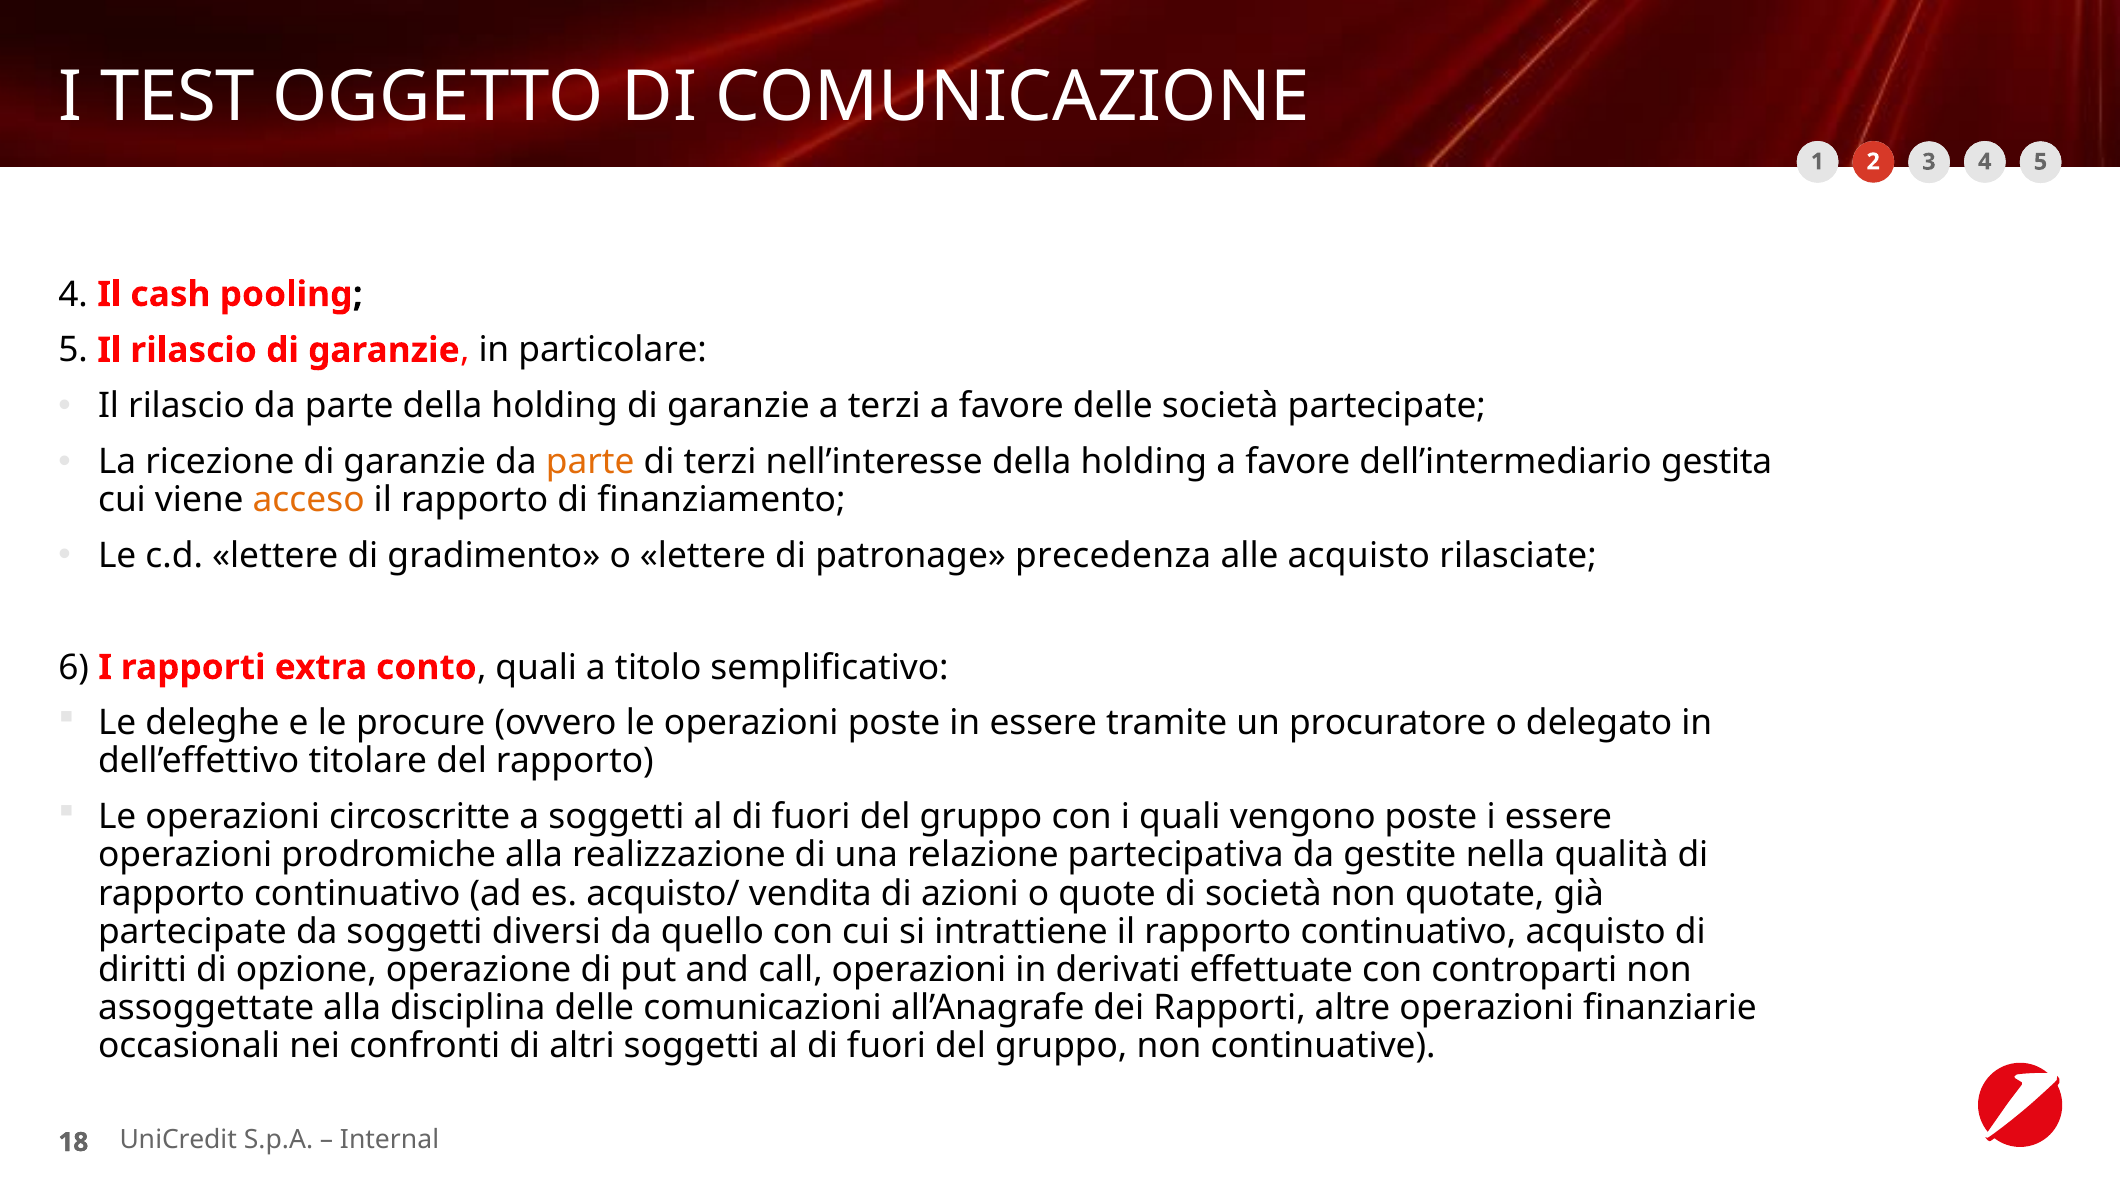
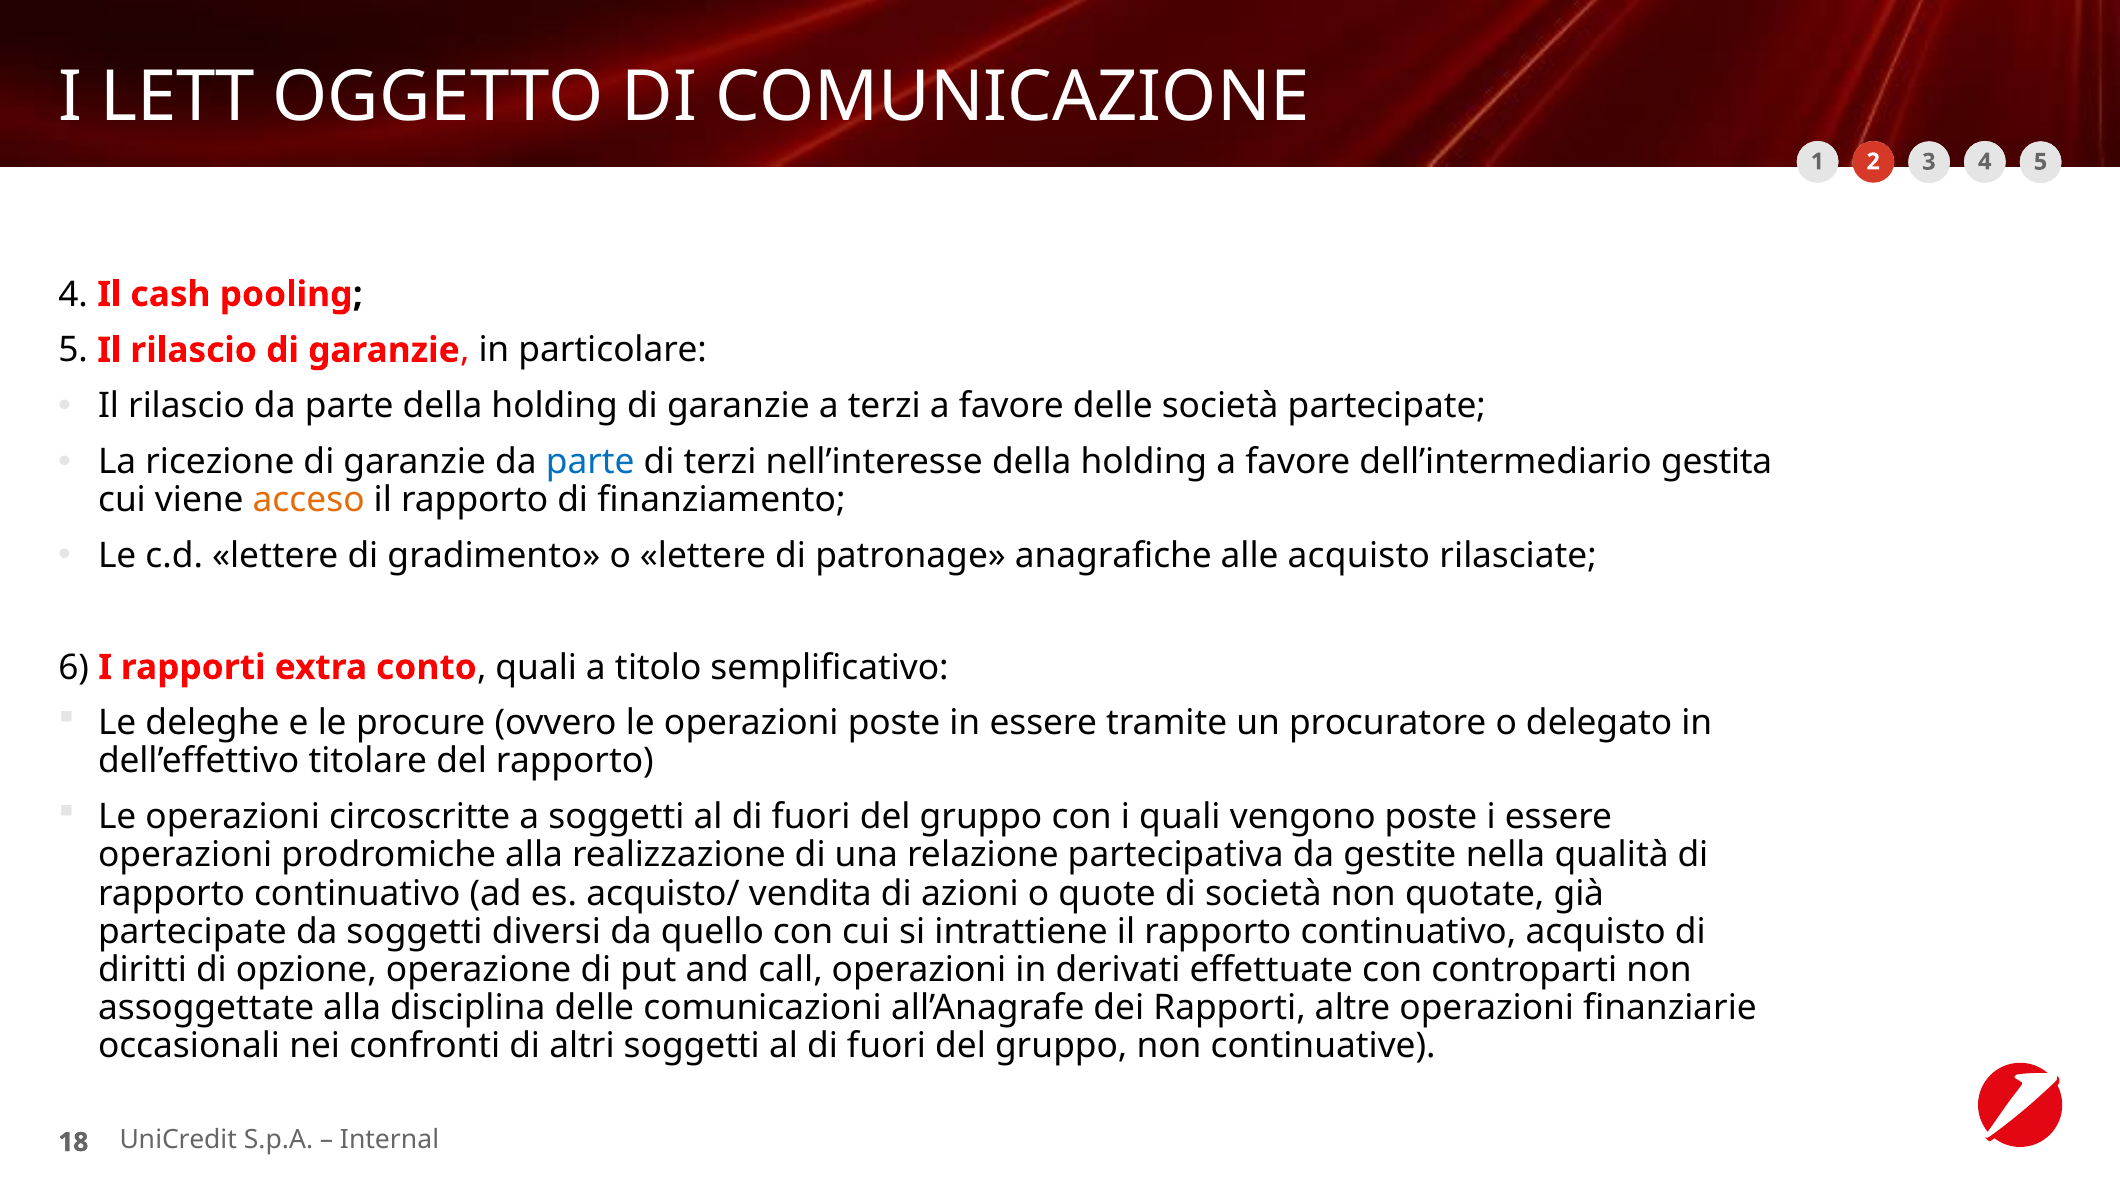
TEST: TEST -> LETT (177, 97)
parte colour: orange -> blue (590, 462)
precedenza: precedenza -> anagrafiche (1113, 556)
